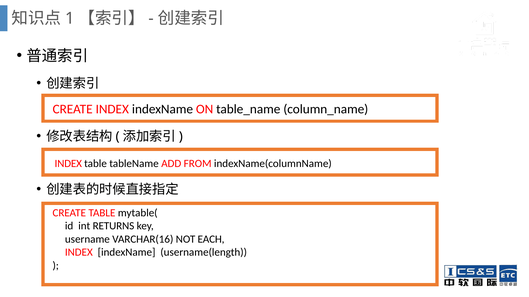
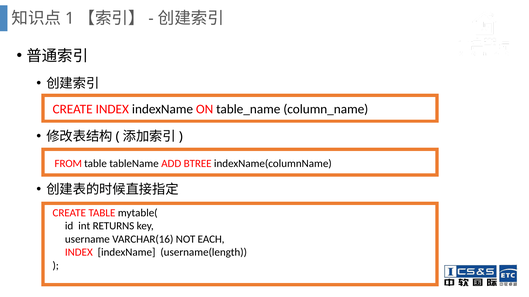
INDEX: INDEX -> FROM (68, 164)
FROM: FROM -> BTREE (198, 164)
